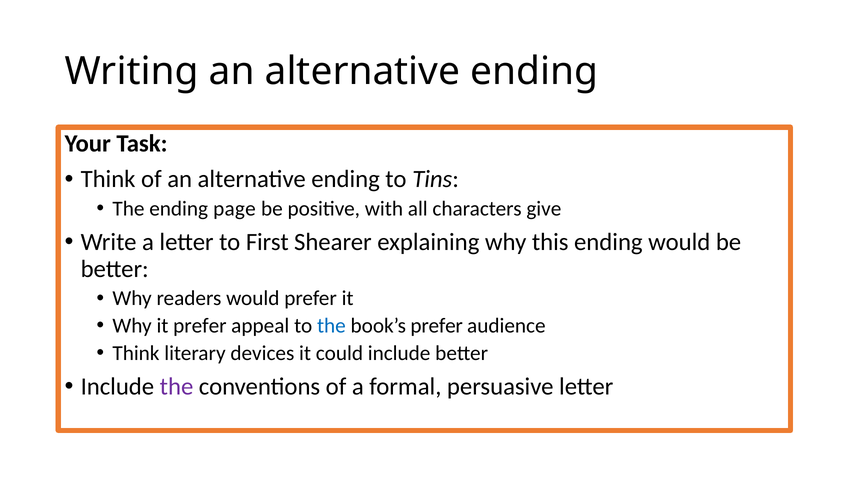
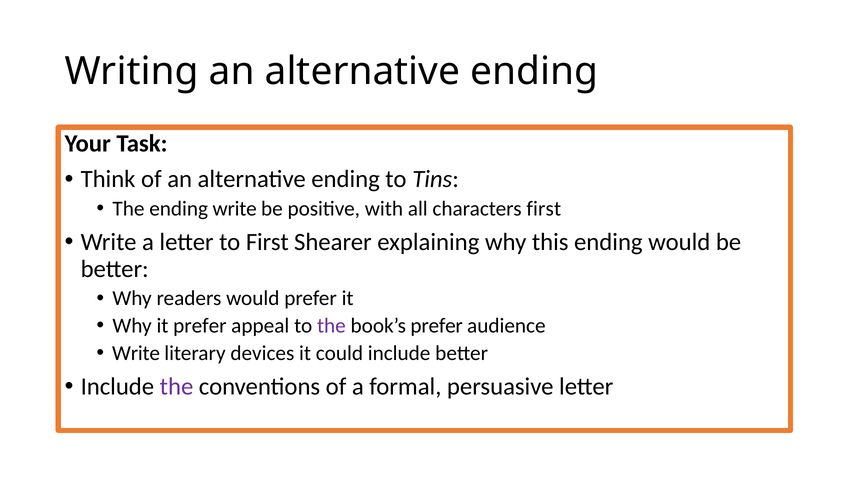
ending page: page -> write (235, 208)
characters give: give -> first (544, 208)
the colour: blue -> purple (331, 325)
Think: Think -> Write (136, 353)
